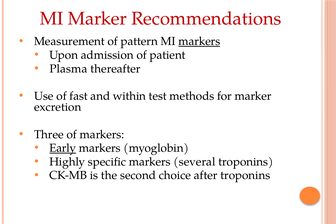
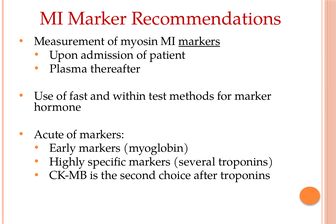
pattern: pattern -> myosin (139, 41)
excretion: excretion -> hormone (58, 107)
Three: Three -> Acute (49, 134)
Early underline: present -> none (63, 148)
